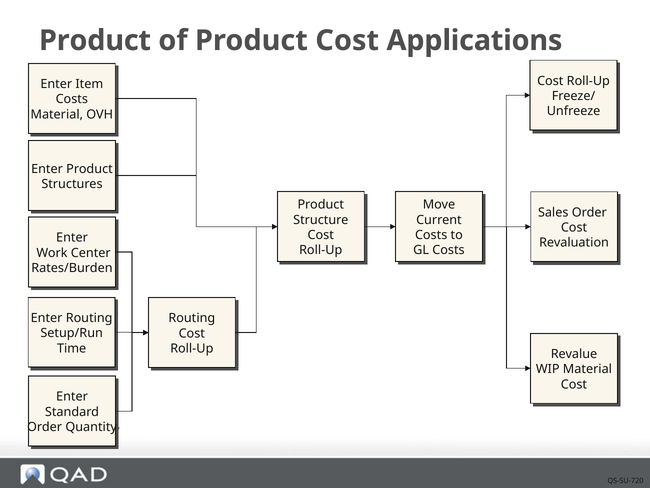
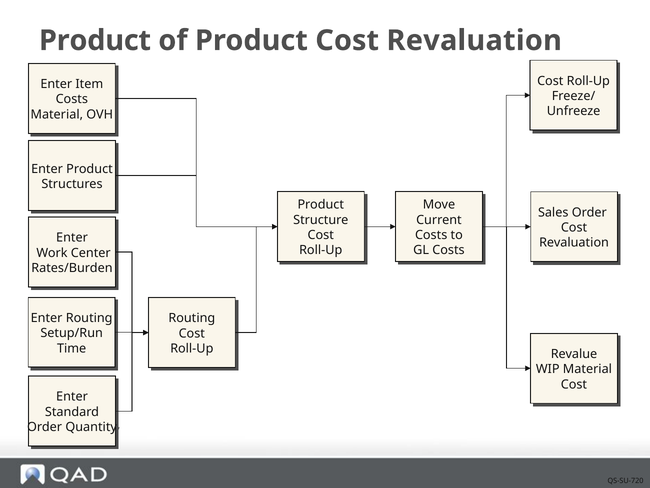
Product Cost Applications: Applications -> Revaluation (474, 40)
